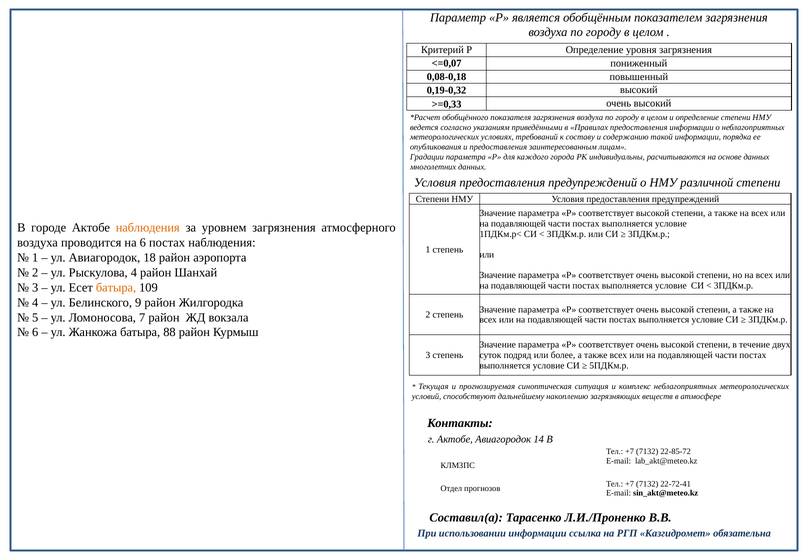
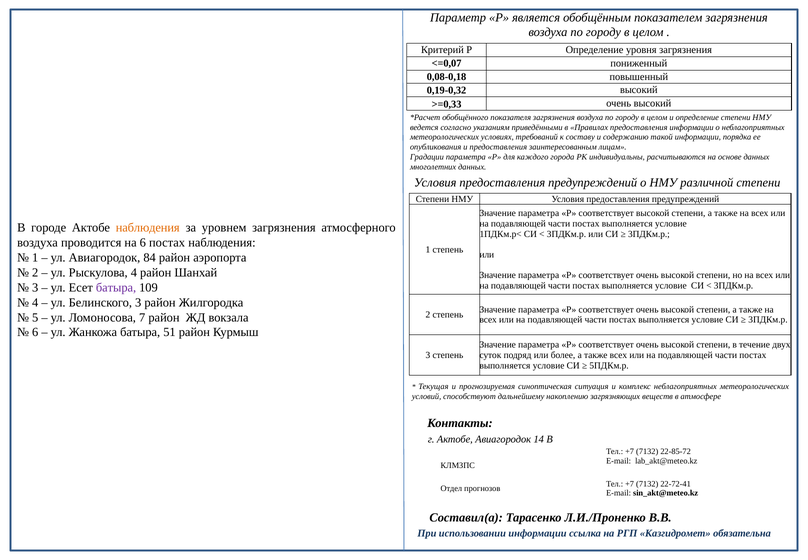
18: 18 -> 84 (150, 257)
батыра colour: orange -> purple (116, 287)
Белинского 9: 9 -> 3 (138, 302)
88: 88 -> 51 (169, 332)
